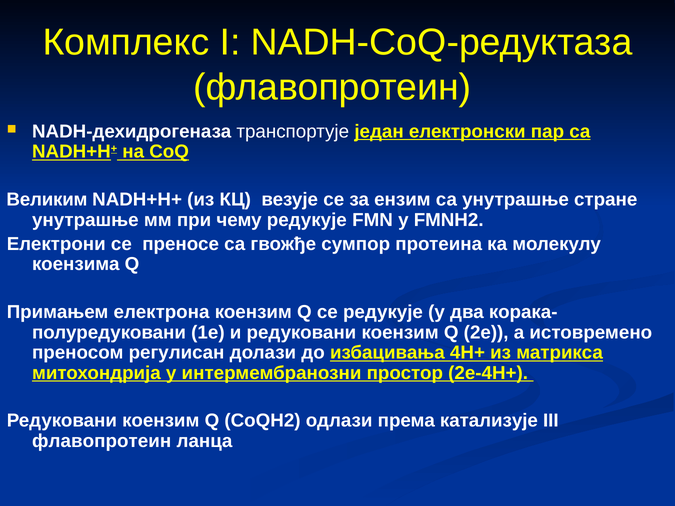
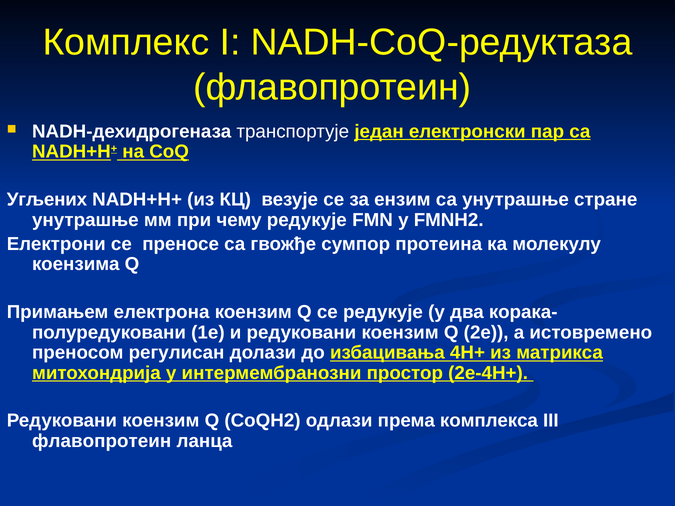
Великим: Великим -> Угљених (47, 200)
катализује: катализује -> комплекса (489, 421)
